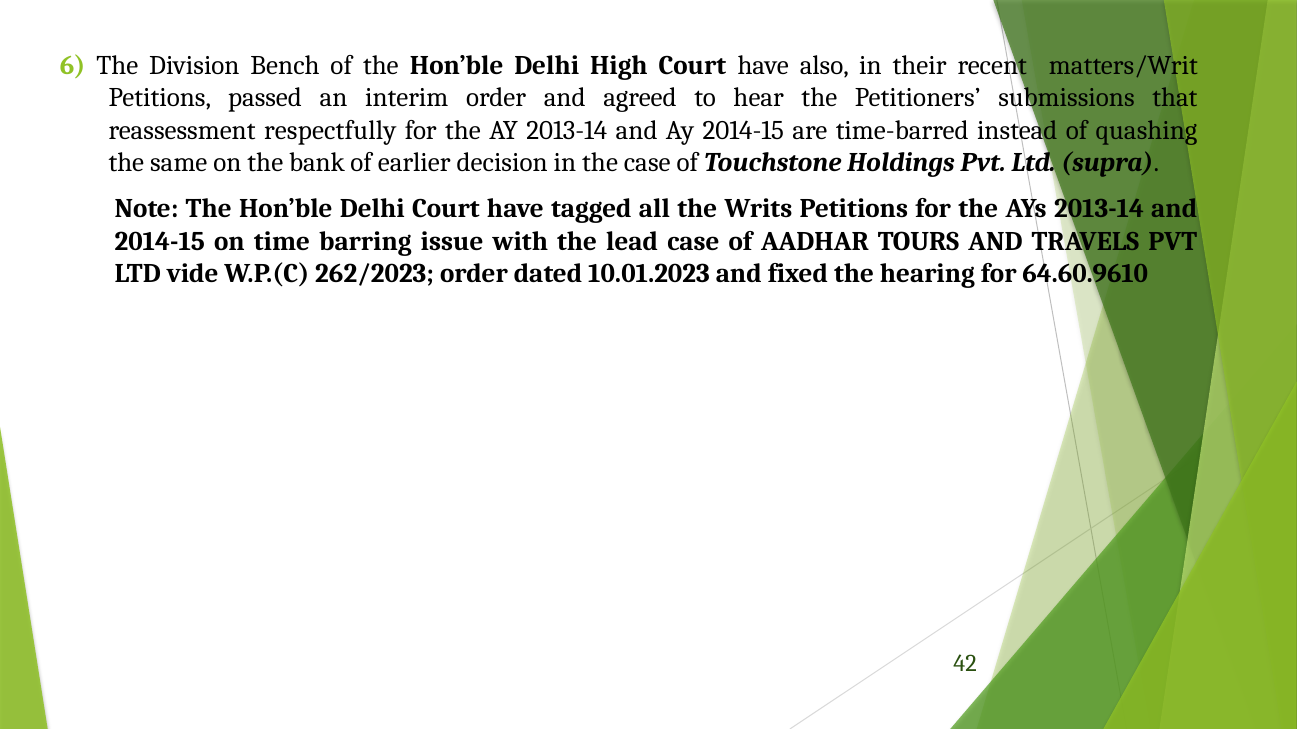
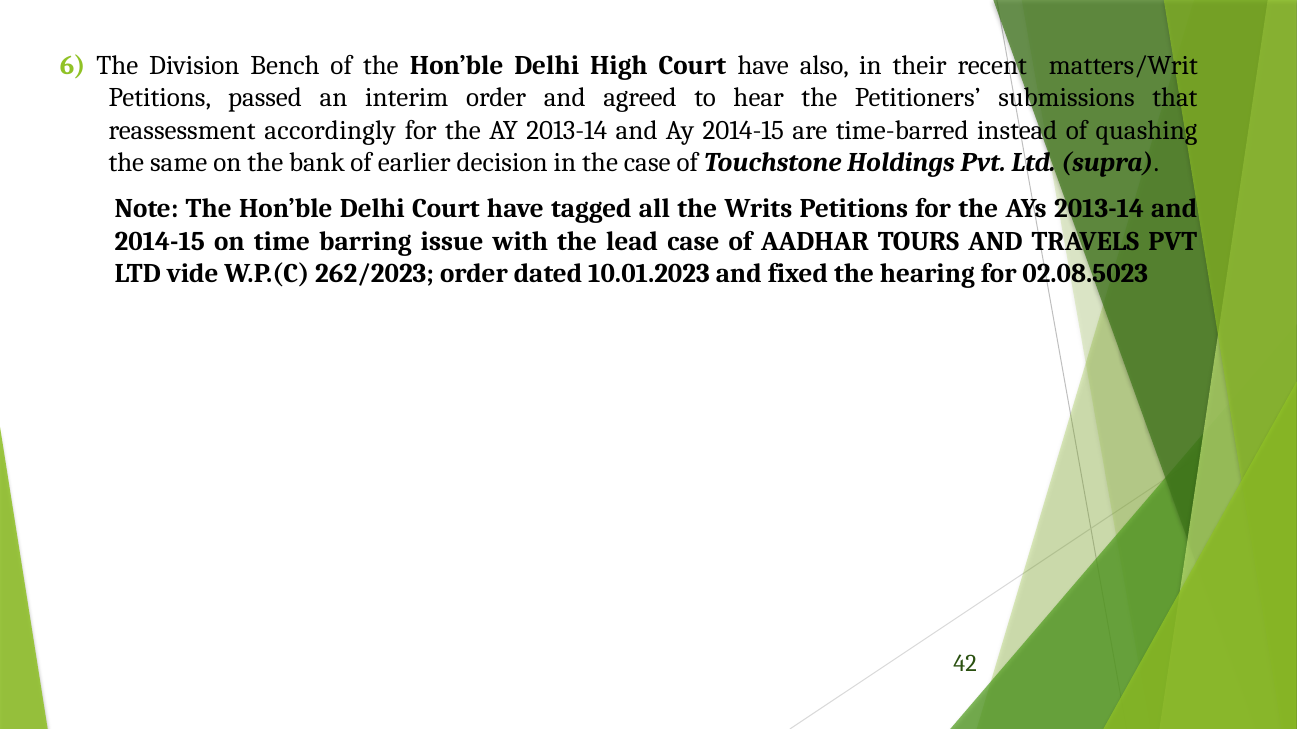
respectfully: respectfully -> accordingly (330, 131)
64.60.9610: 64.60.9610 -> 02.08.5023 (1085, 274)
